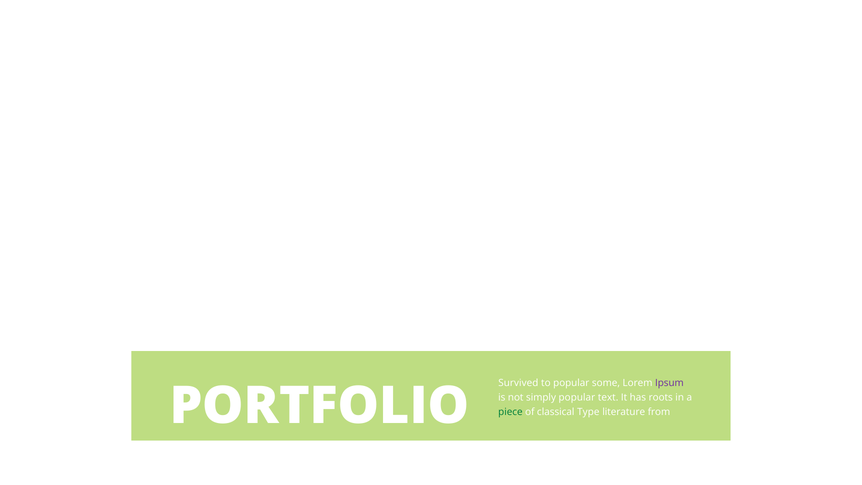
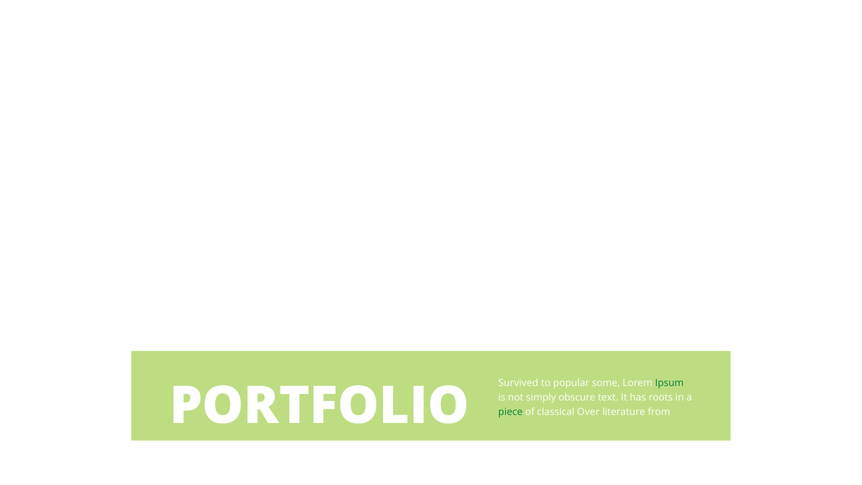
Ipsum colour: purple -> green (669, 383)
simply popular: popular -> obscure (577, 397)
Type: Type -> Over (588, 412)
